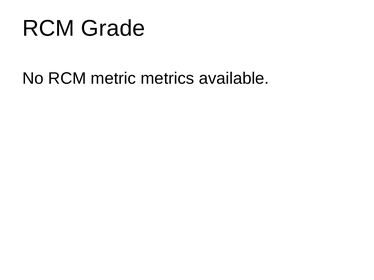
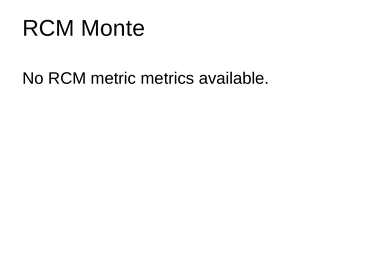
Grade: Grade -> Monte (113, 28)
